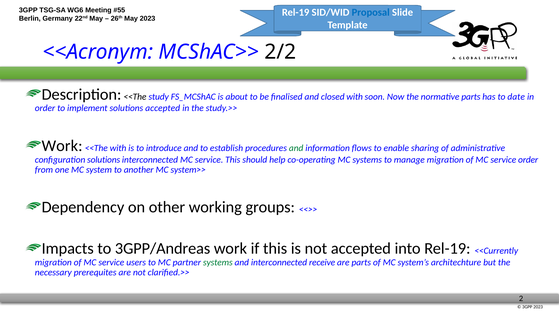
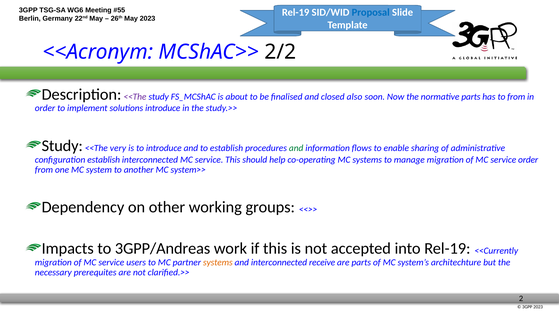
<<The colour: black -> purple (135, 97)
closed with: with -> also (355, 97)
to date: date -> from (516, 97)
solutions accepted: accepted -> introduce (163, 108)
Work: Work -> Study (62, 146)
<<The with: with -> very (118, 148)
configuration solutions: solutions -> establish (104, 160)
systems colour: green -> orange (218, 263)
